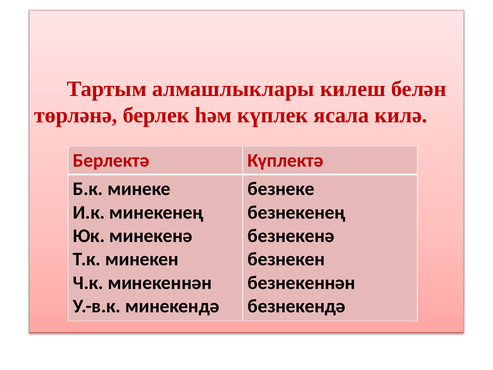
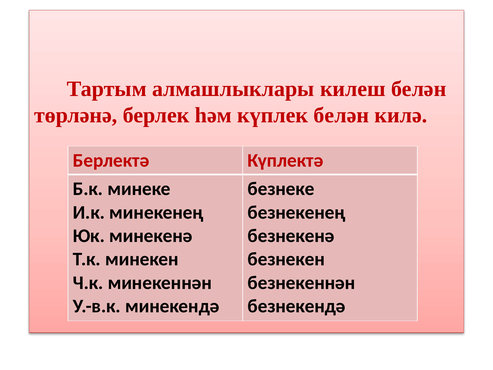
күплек ясала: ясала -> белән (341, 115)
